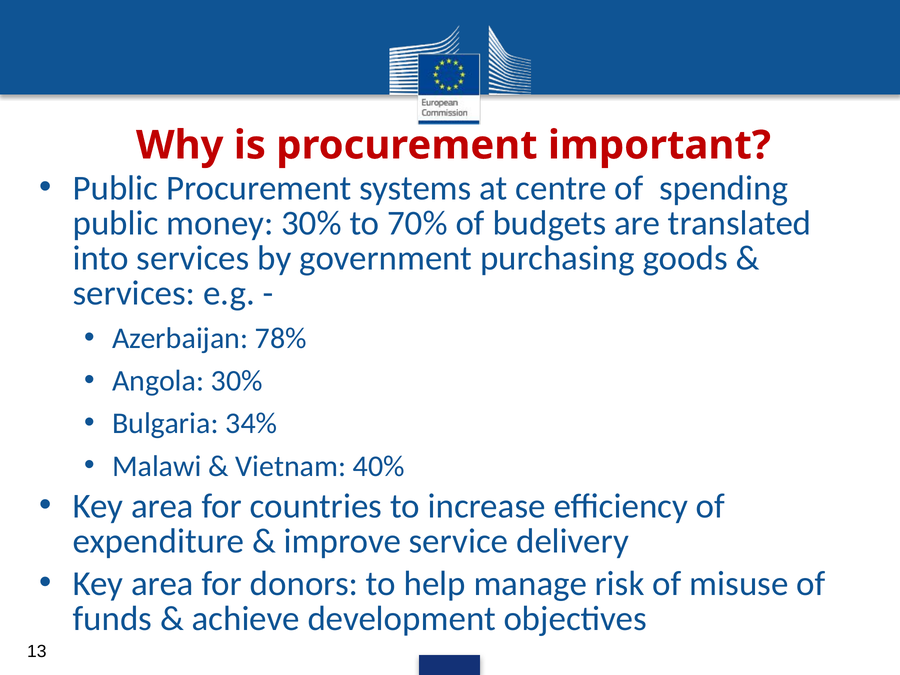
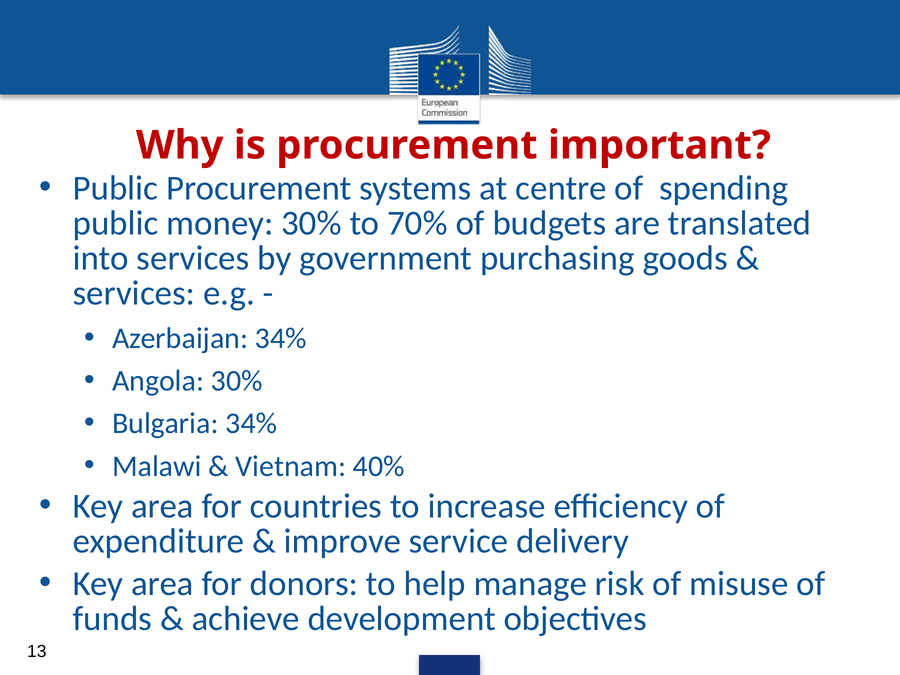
Azerbaijan 78%: 78% -> 34% (281, 339)
